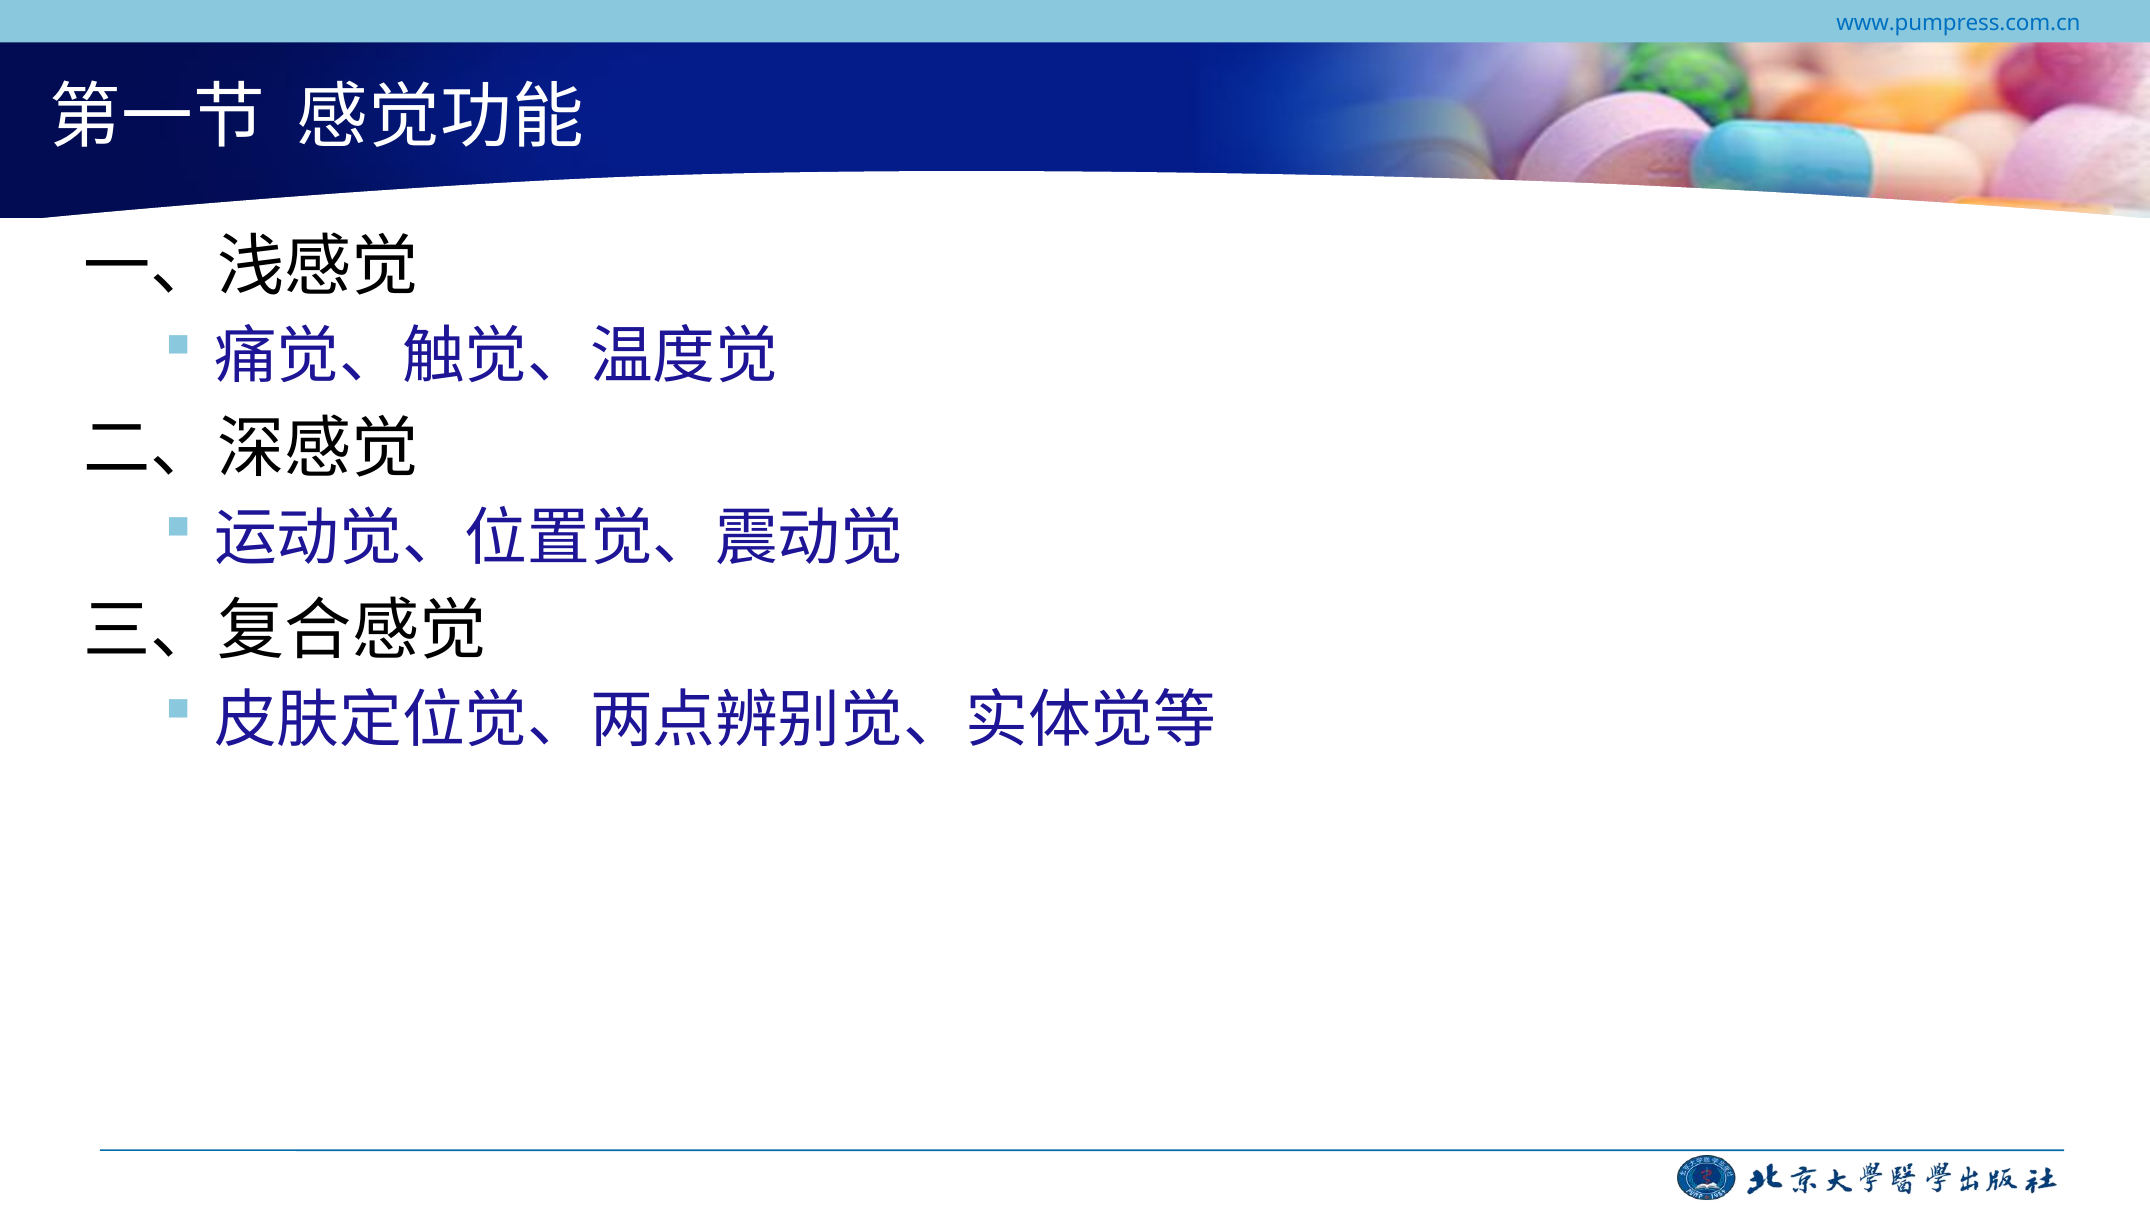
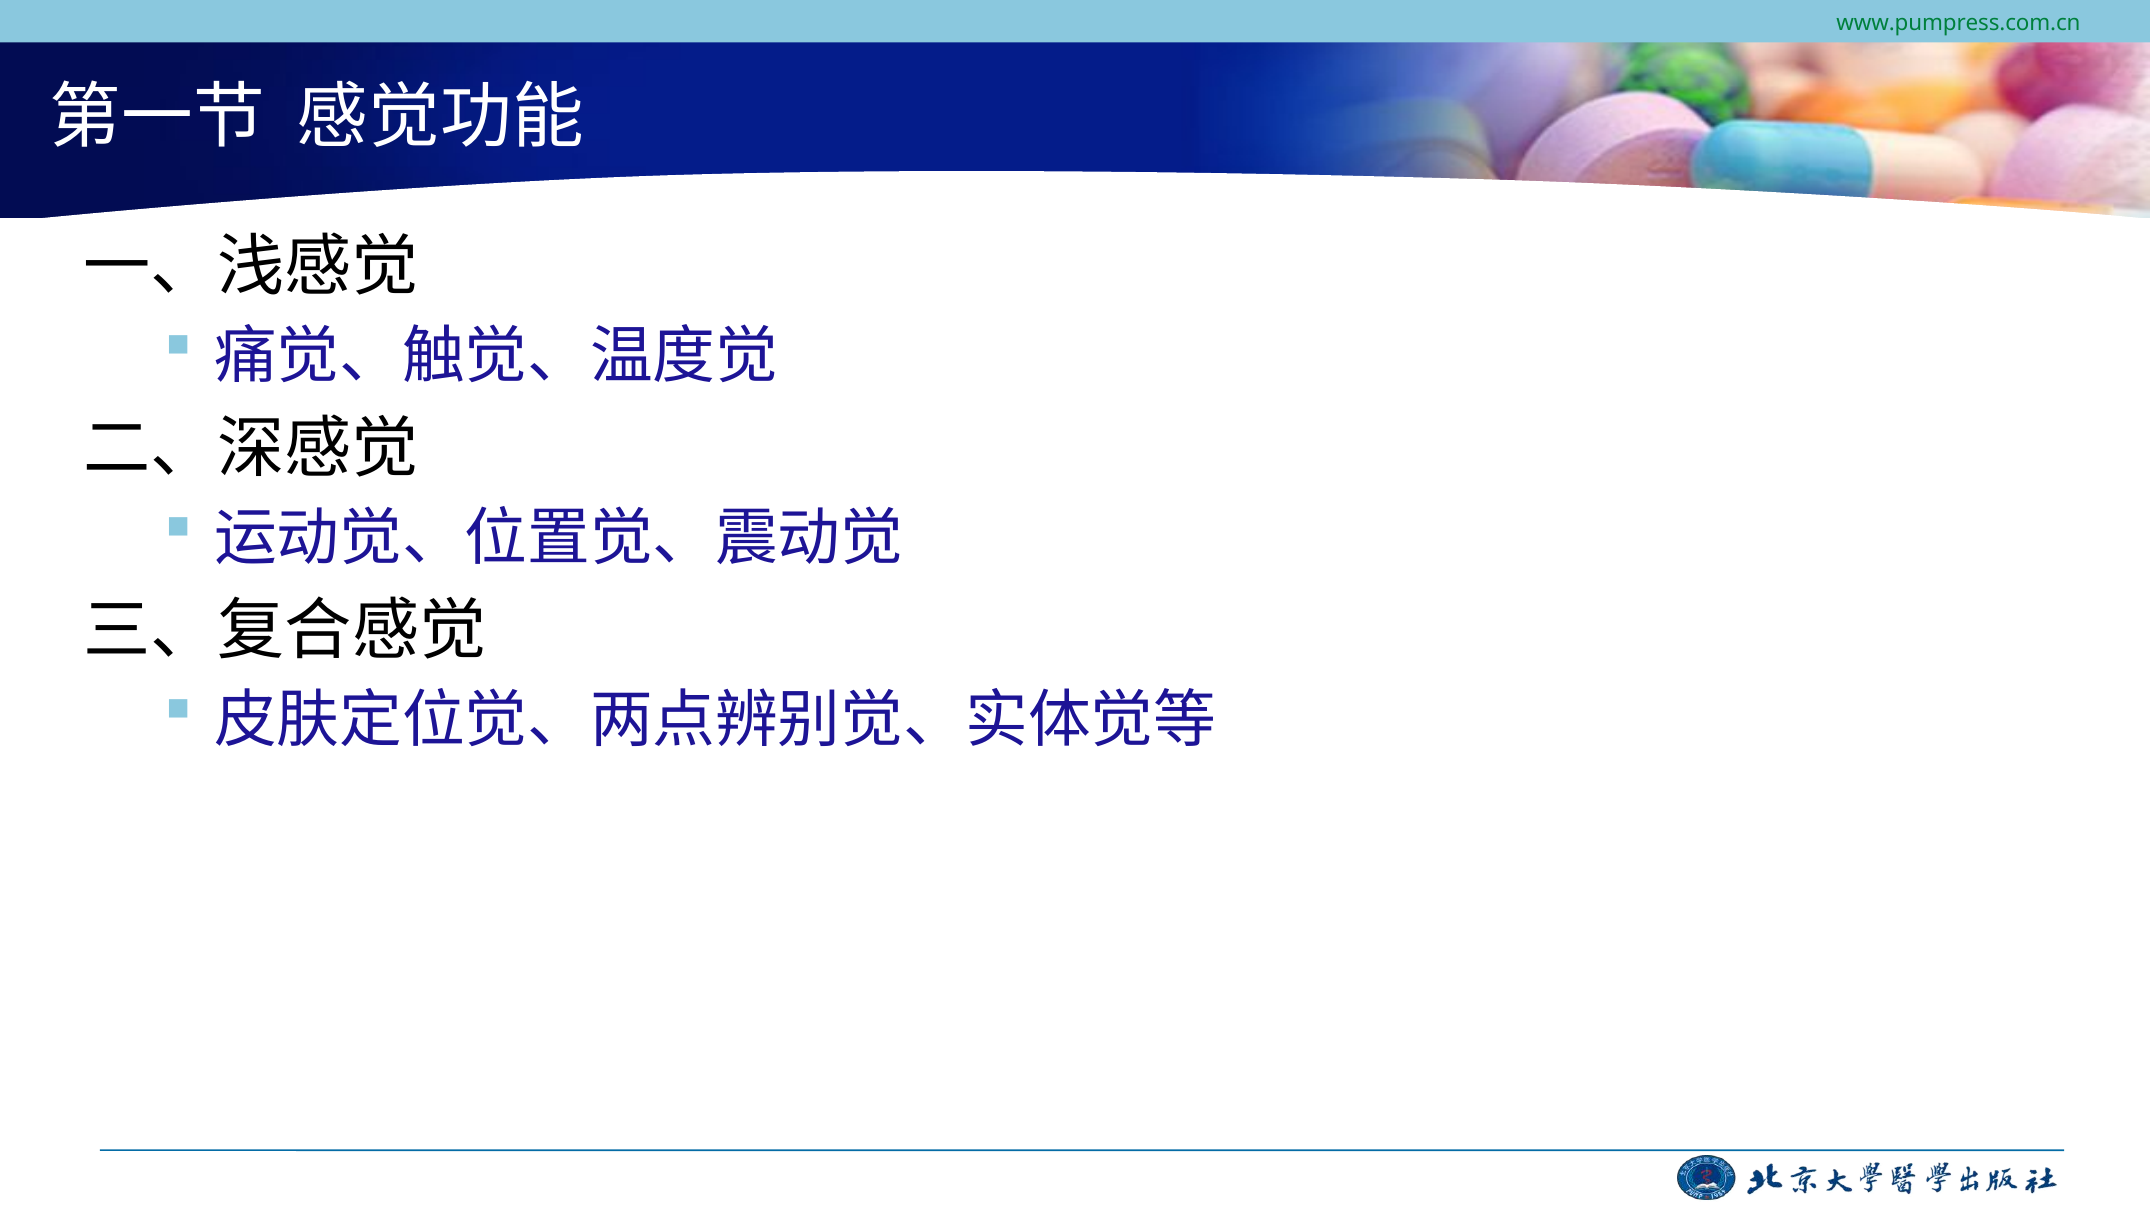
www.pumpress.com.cn colour: blue -> green (1958, 23)
